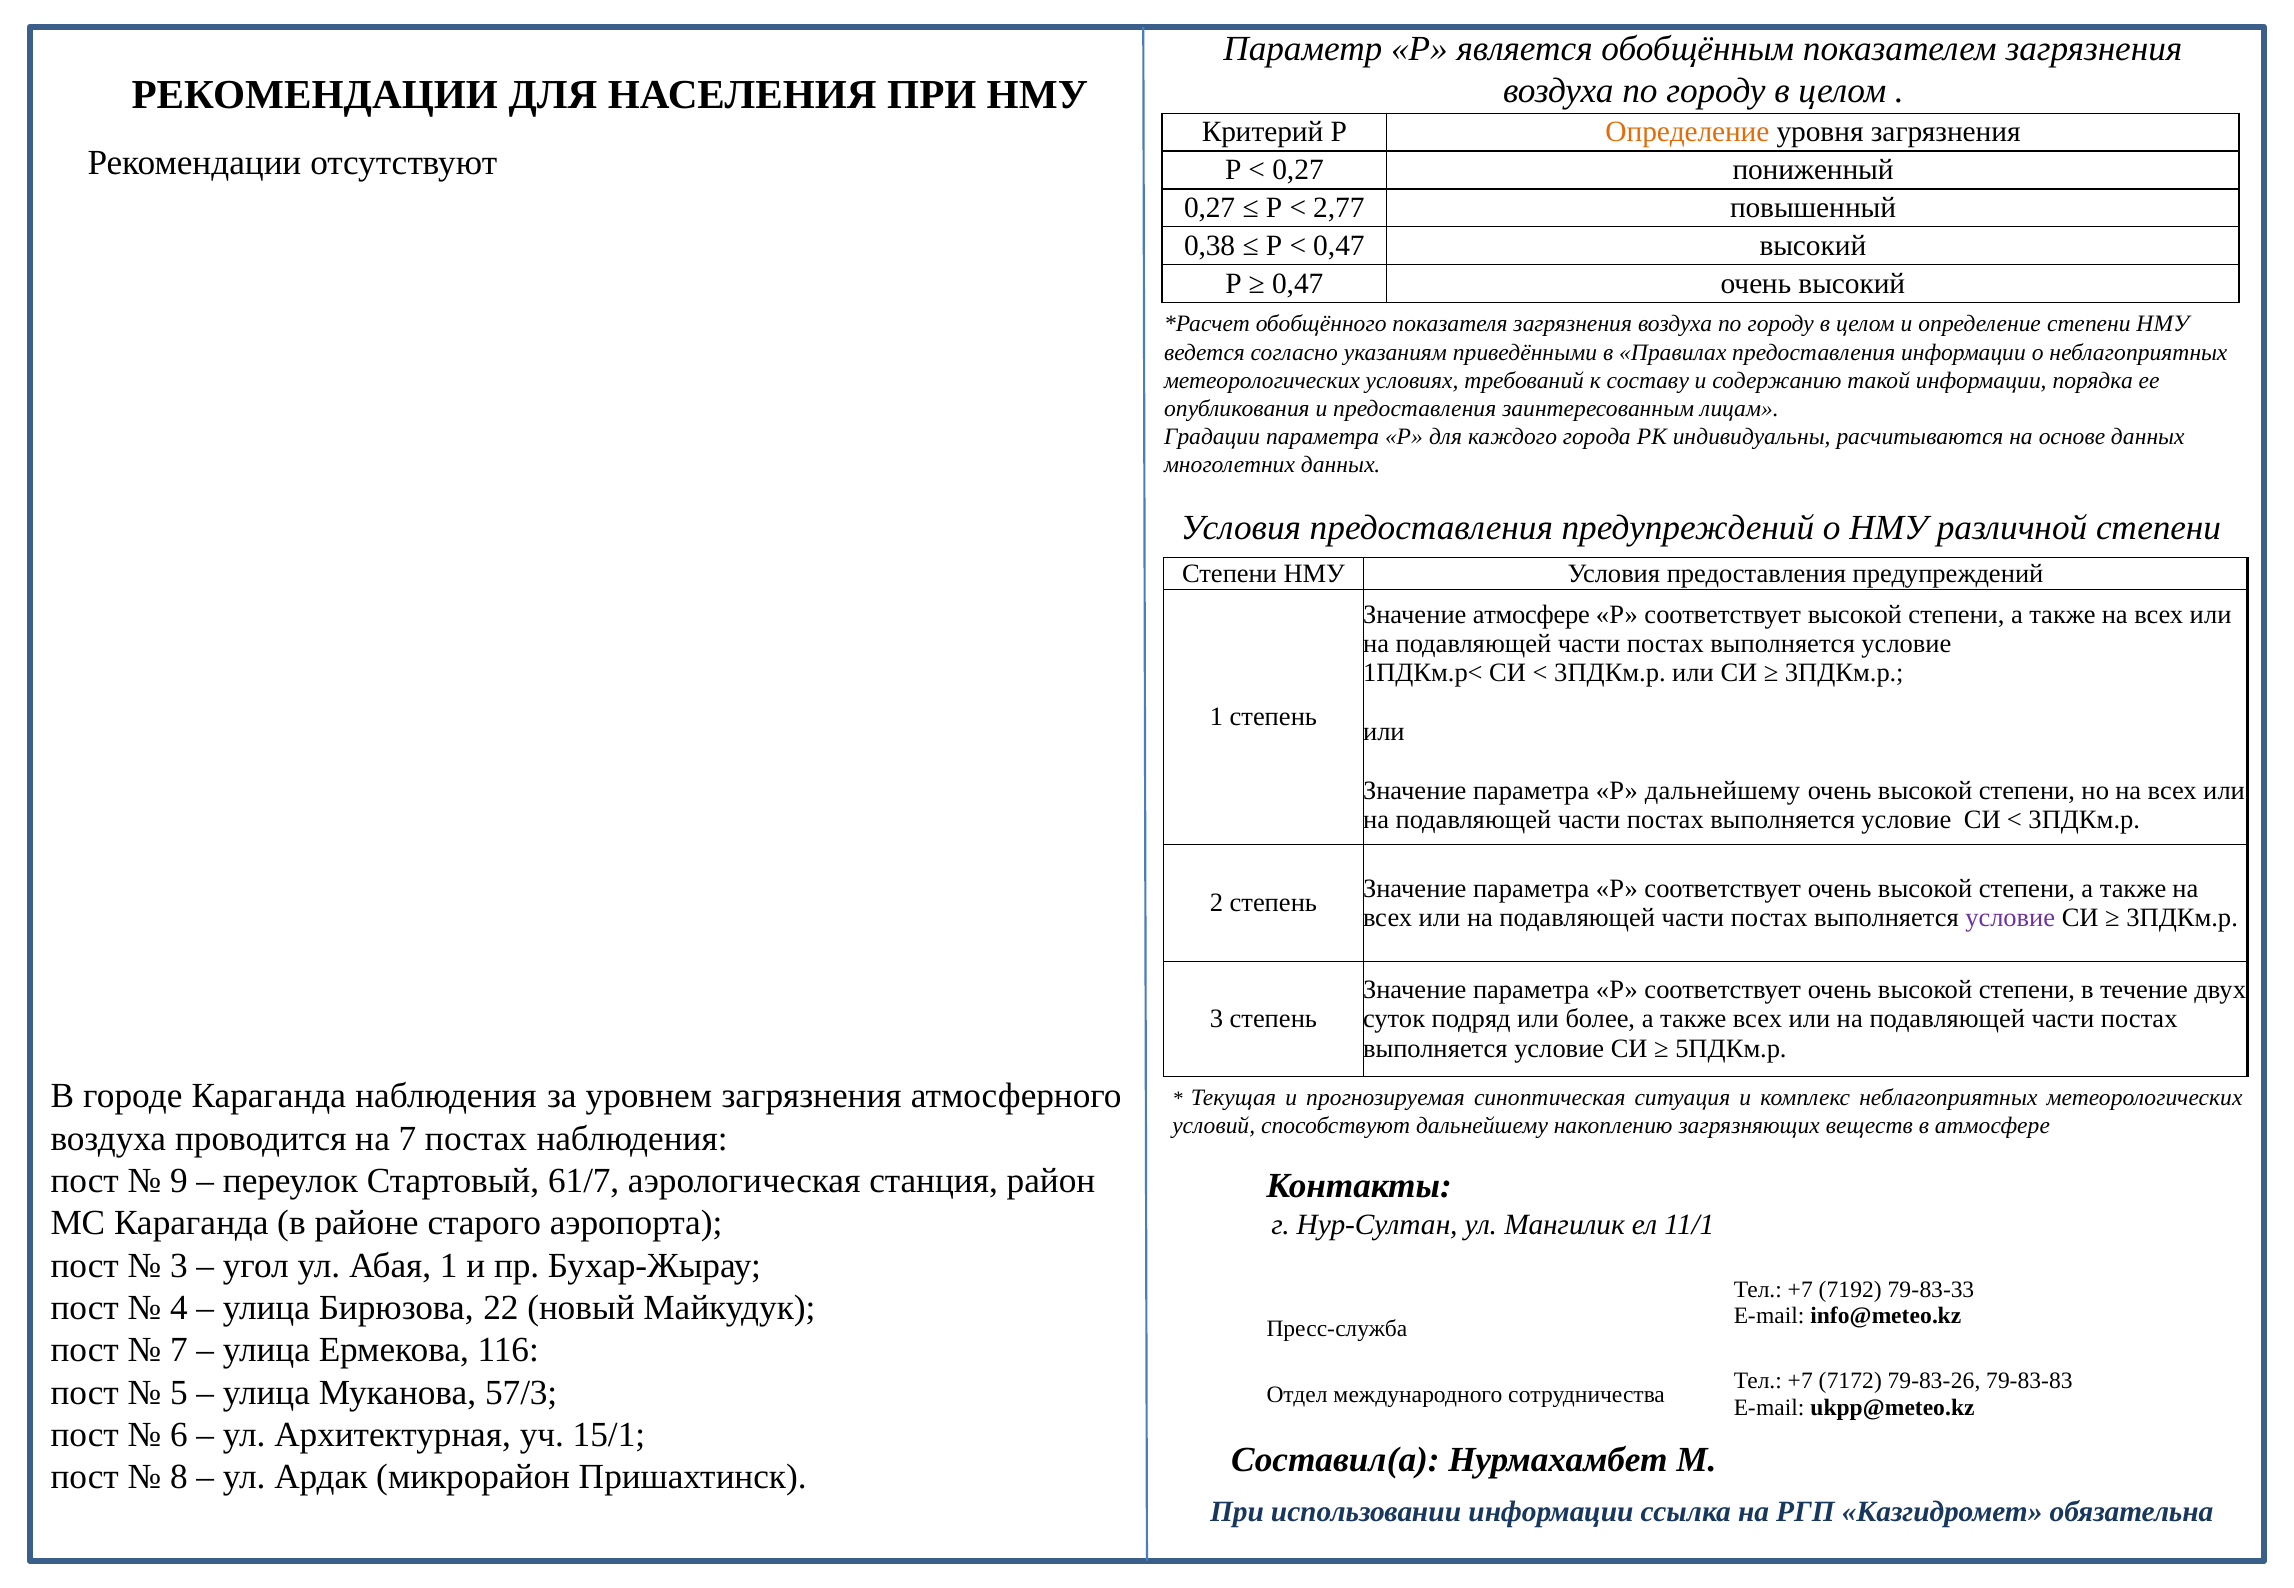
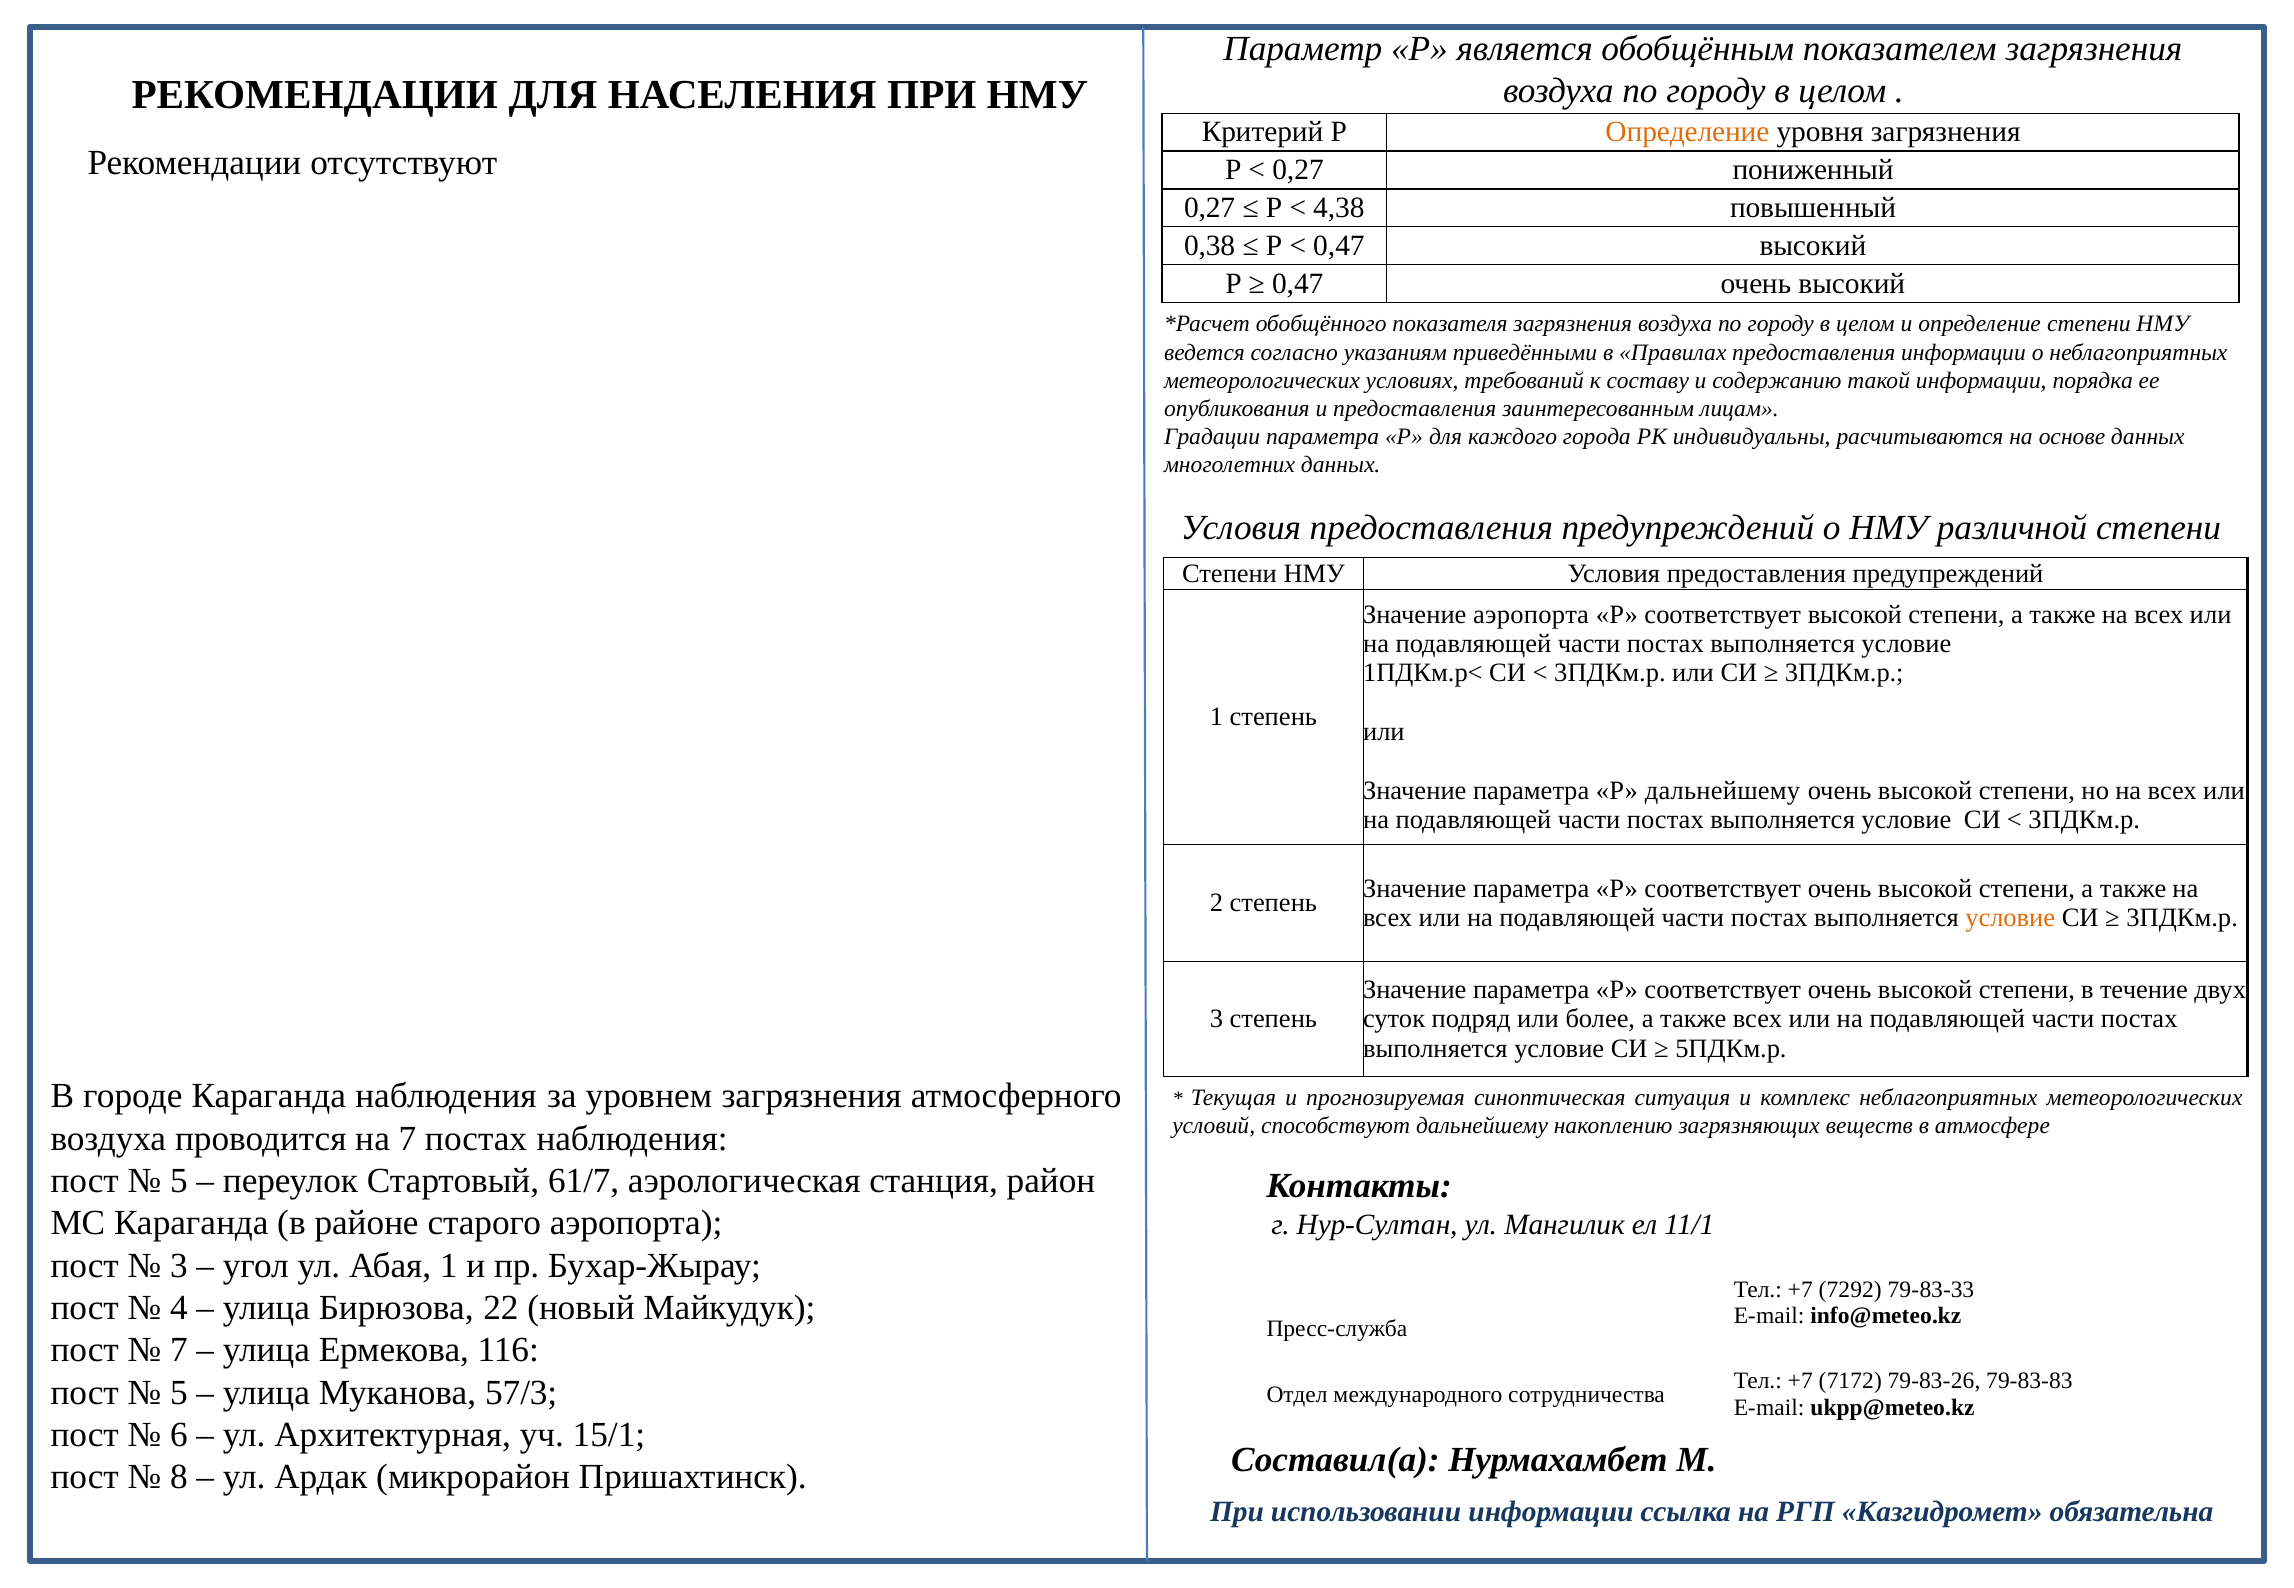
2,77: 2,77 -> 4,38 (1339, 208)
Значение атмосфере: атмосфере -> аэропорта (1531, 614)
условие colour: purple -> orange (2010, 918)
9: 9 -> 5 (179, 1181)
7192: 7192 -> 7292 (1850, 1290)
